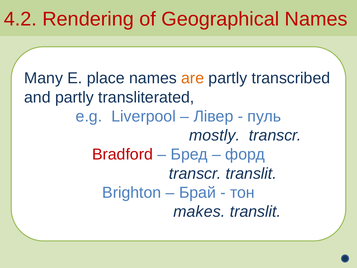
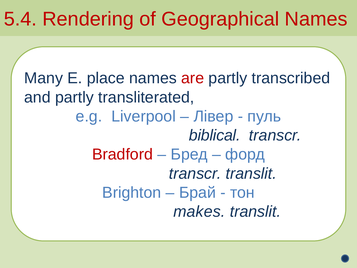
4.2: 4.2 -> 5.4 (20, 19)
are colour: orange -> red (193, 78)
mostly: mostly -> biblical (215, 135)
